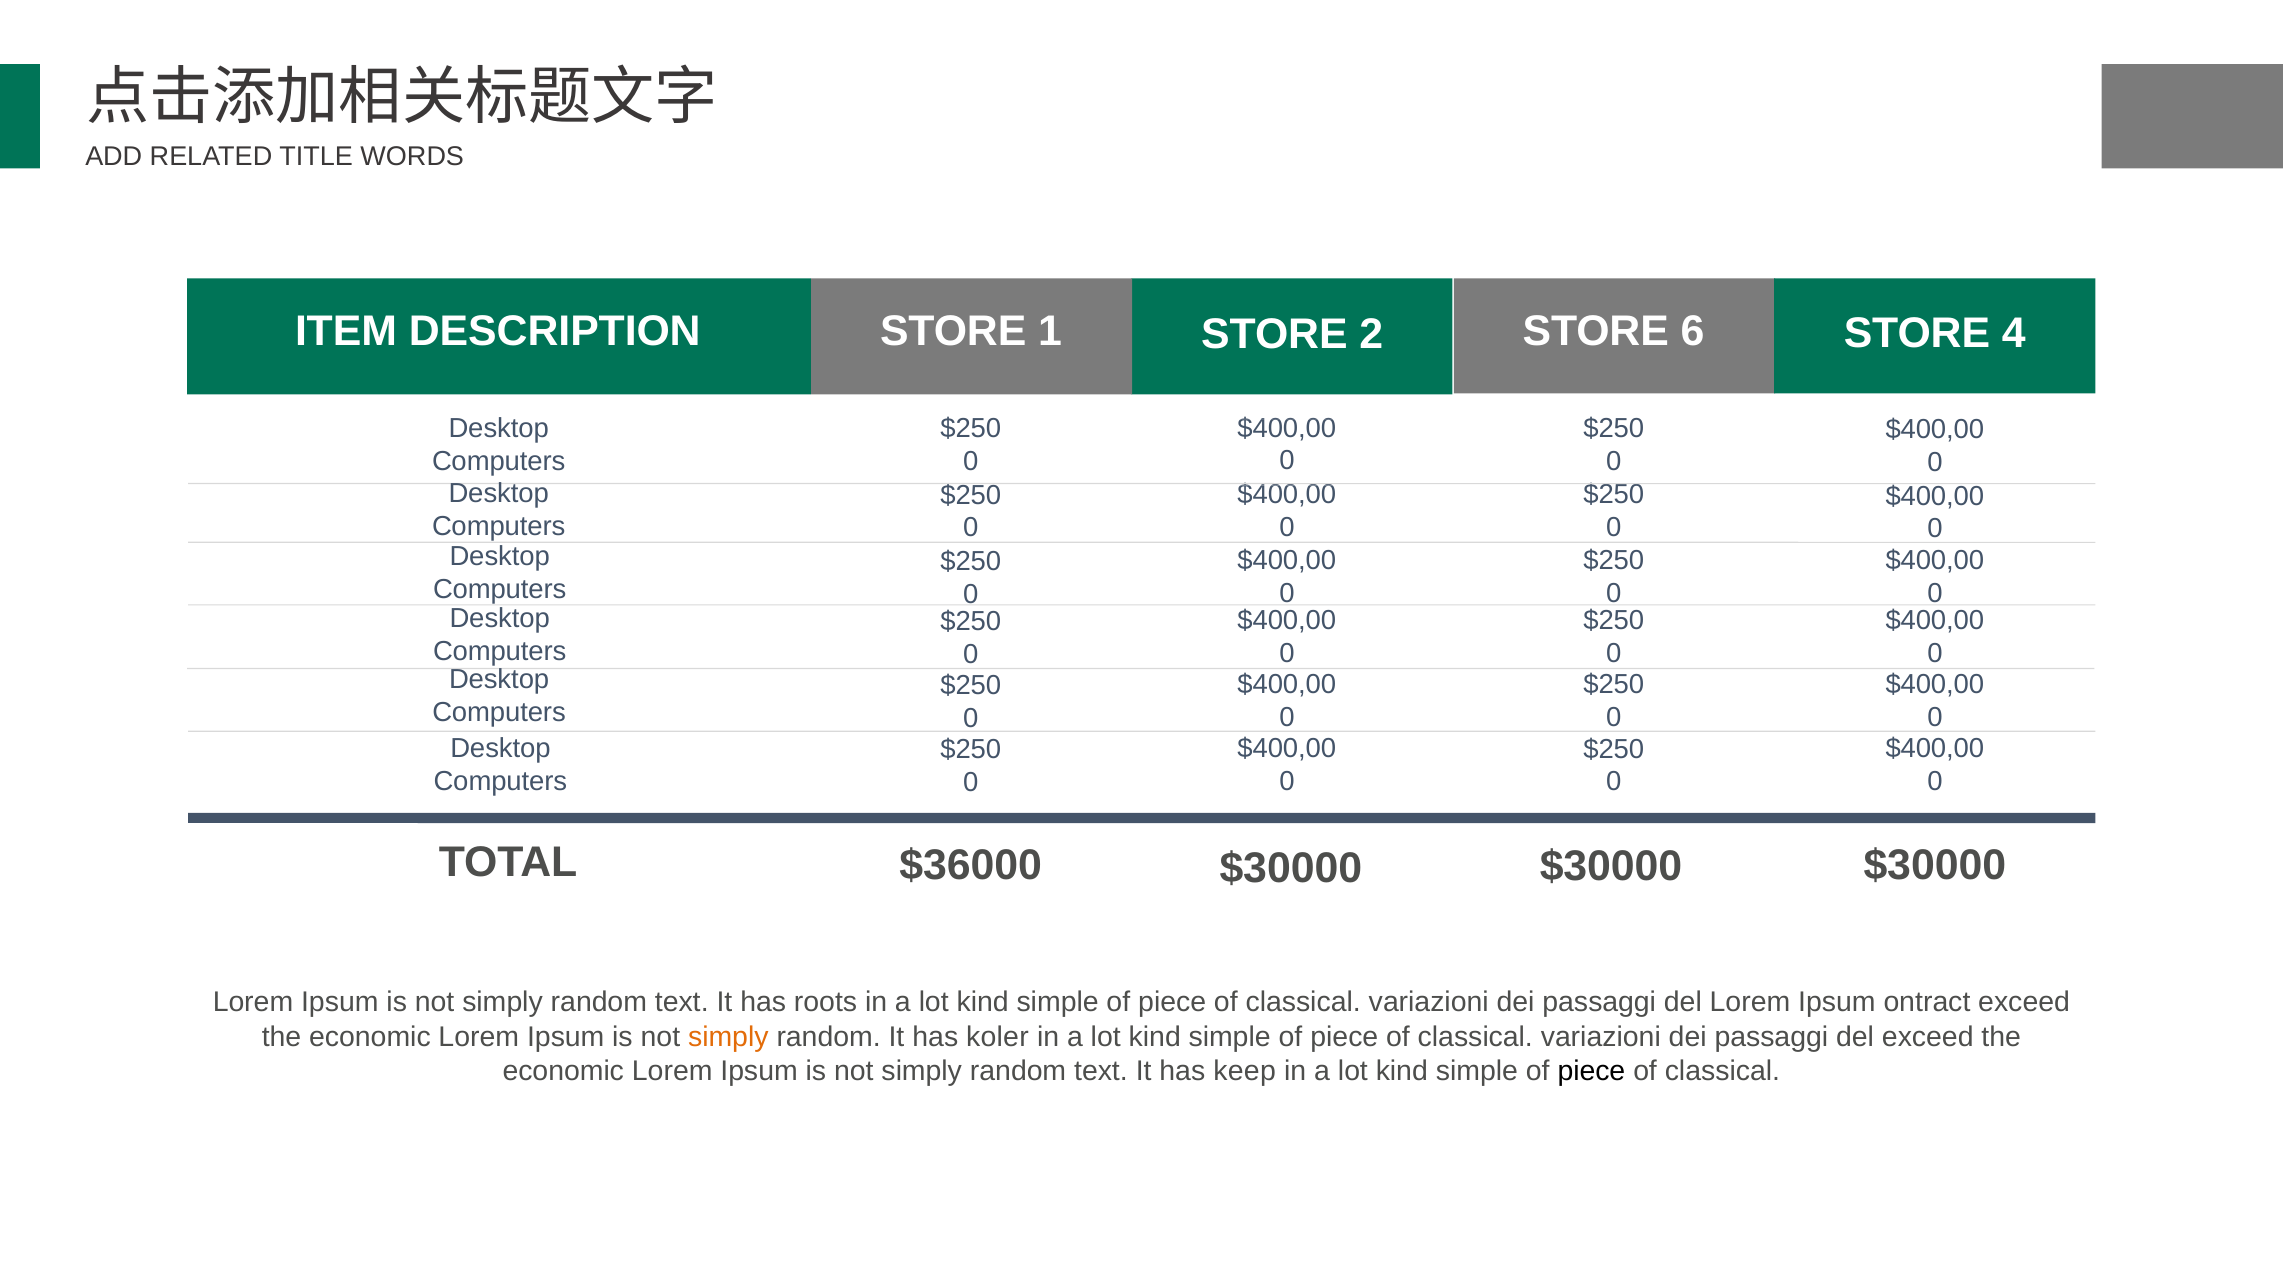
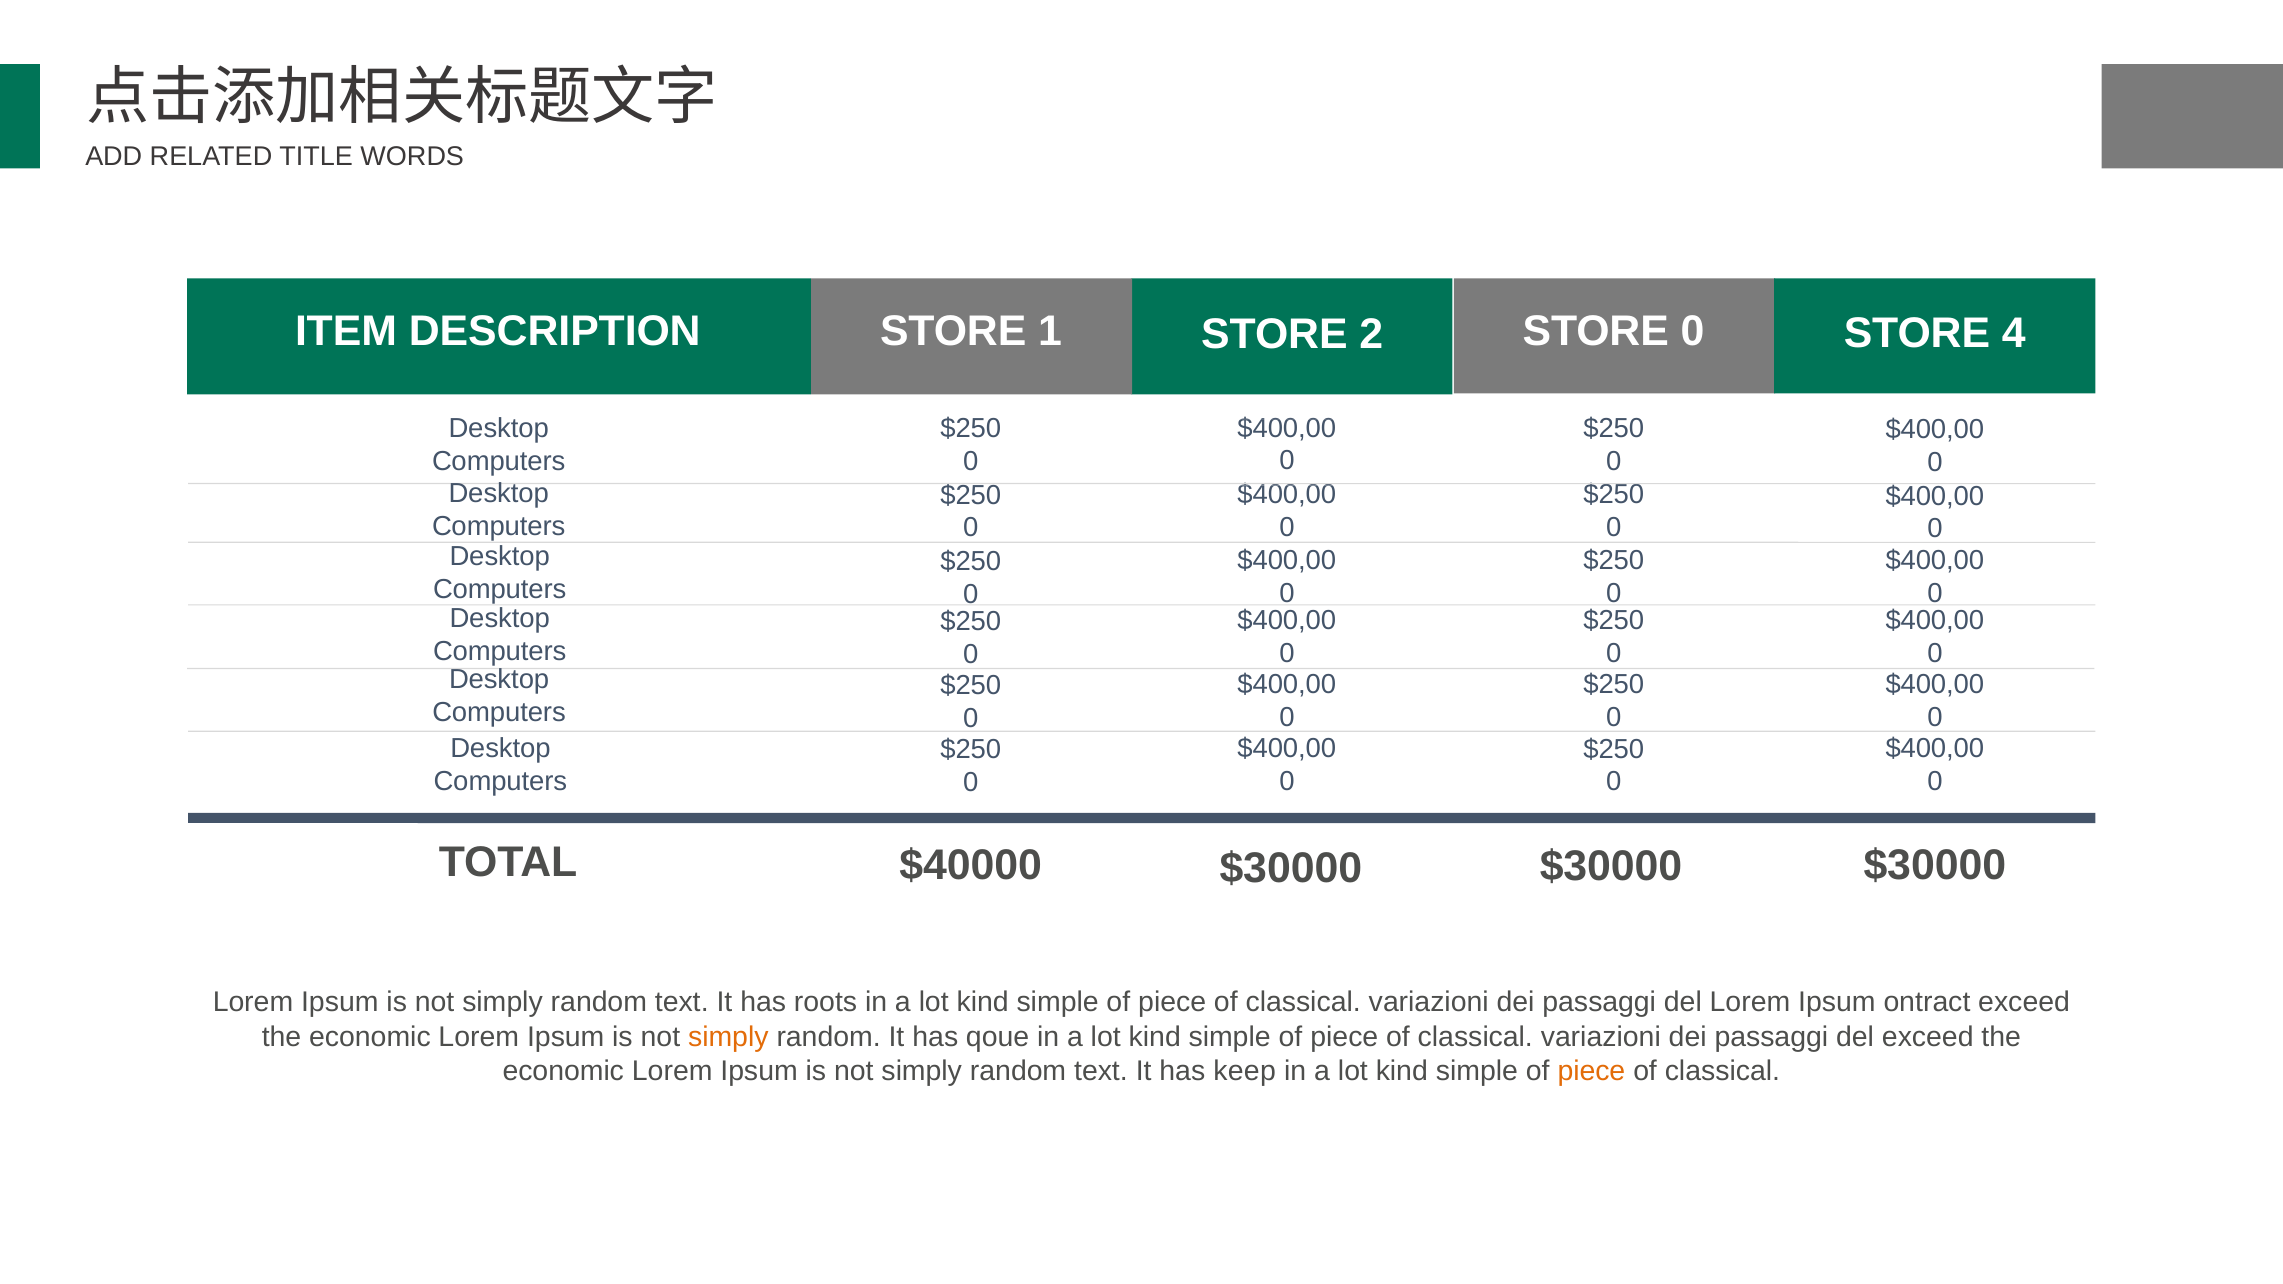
STORE 6: 6 -> 0 (1693, 331)
$36000: $36000 -> $40000 (971, 866)
koler: koler -> qoue (998, 1037)
piece colour: black -> orange (1591, 1071)
